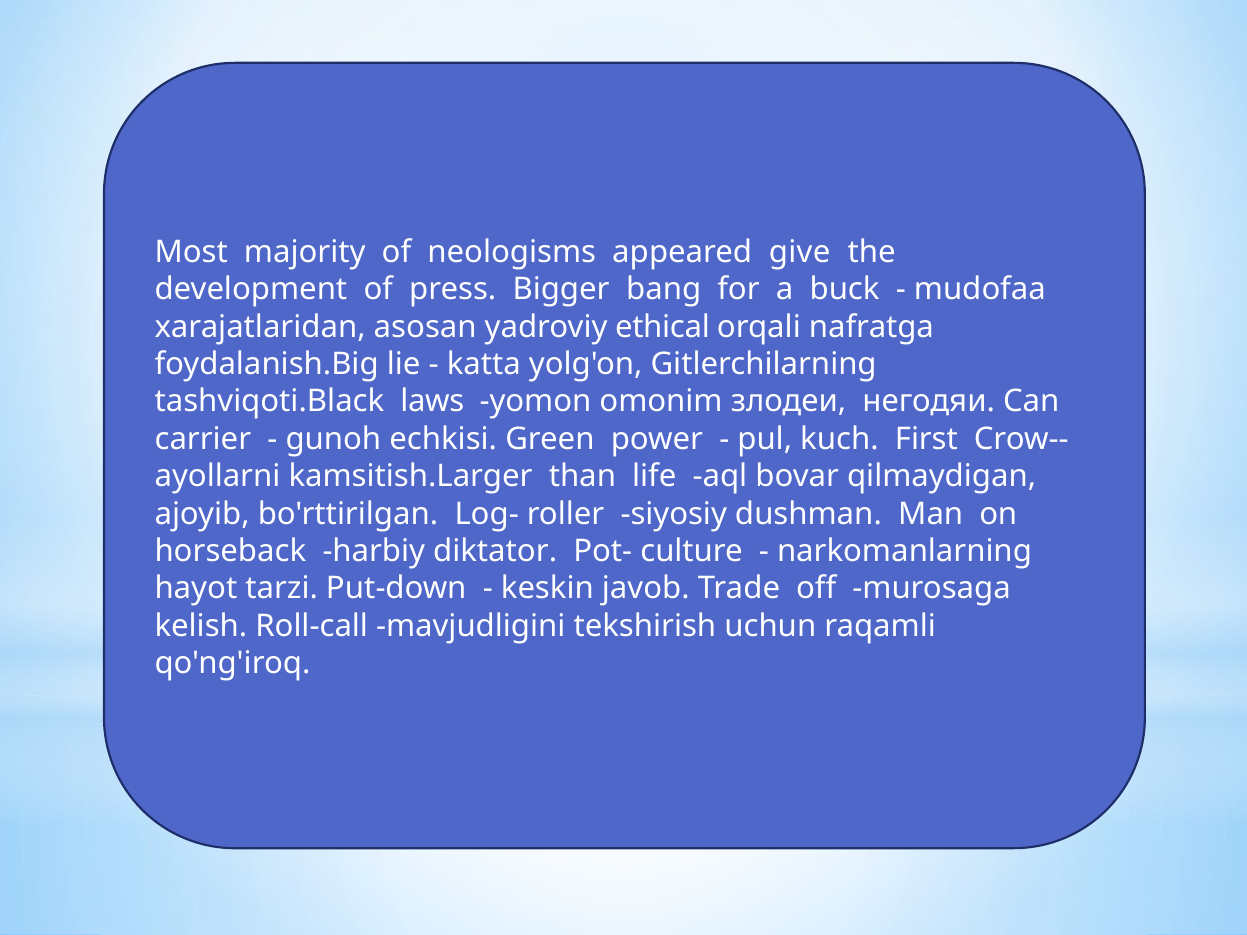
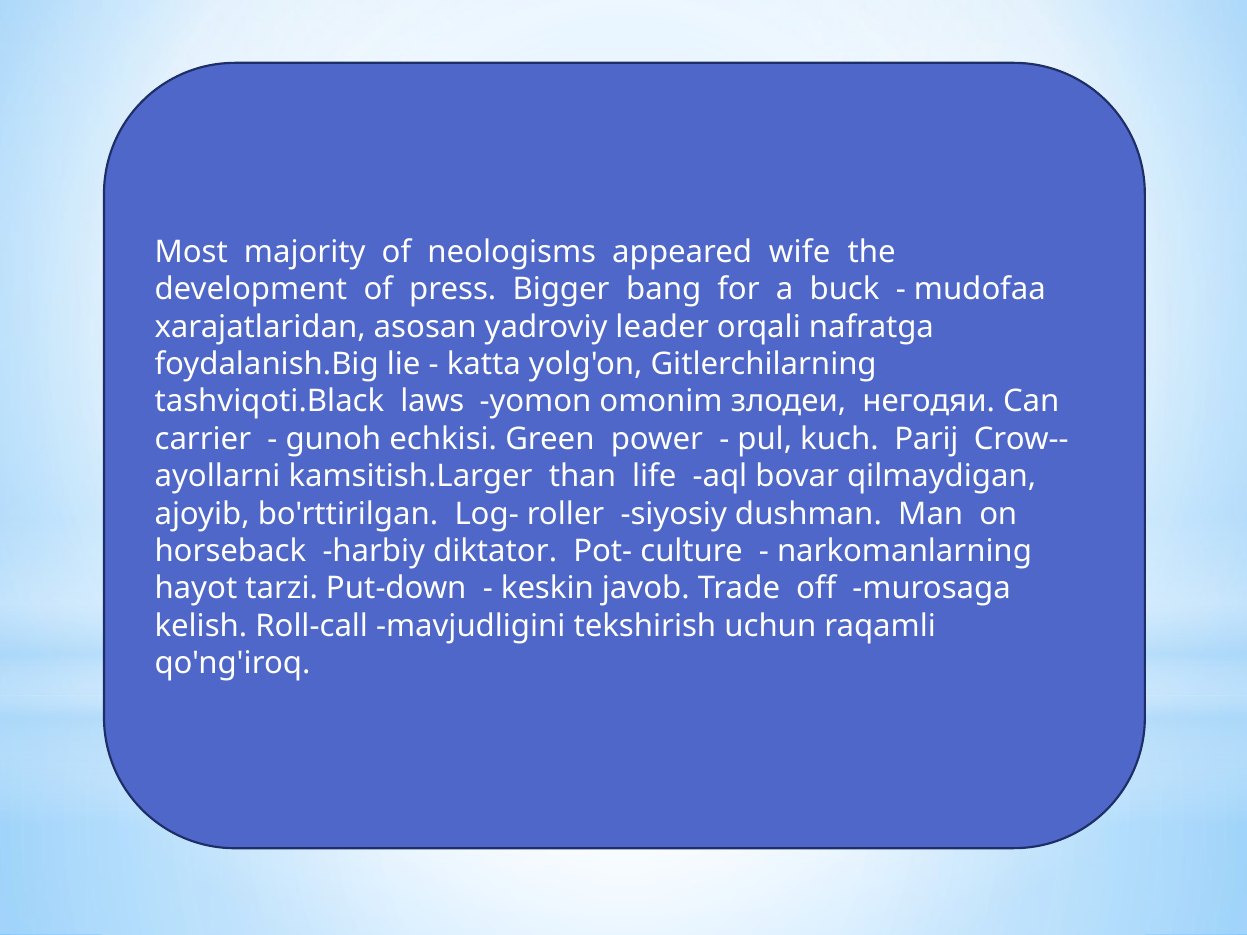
give: give -> wife (800, 252)
ethical: ethical -> leader (662, 327)
First: First -> Parij (926, 439)
